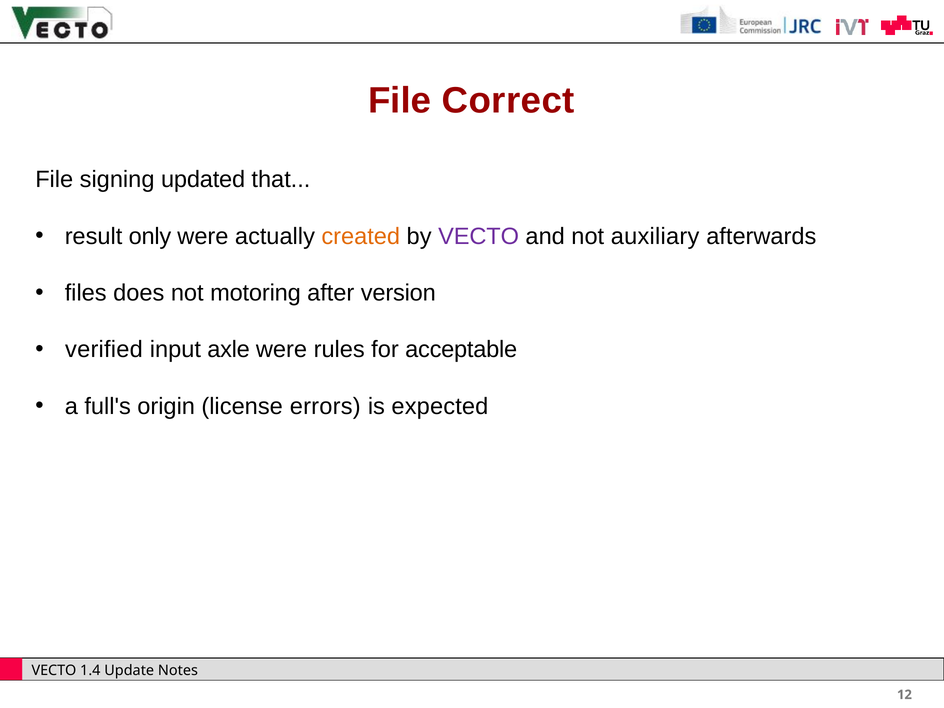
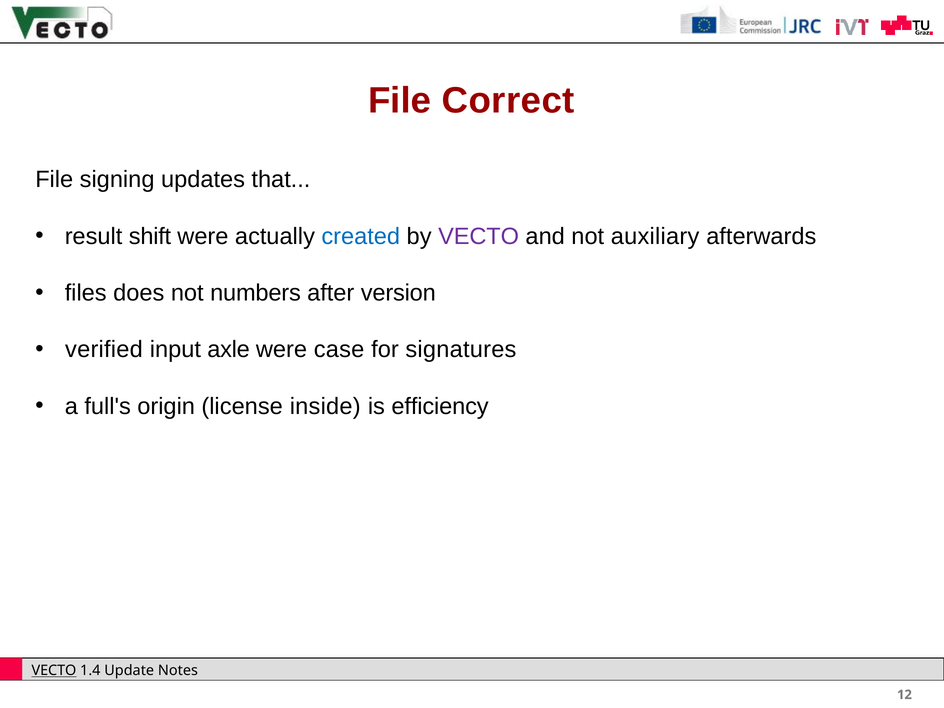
updated: updated -> updates (203, 180)
only: only -> shift (150, 236)
created colour: orange -> blue (361, 236)
motoring: motoring -> numbers (255, 293)
rules: rules -> case (339, 350)
acceptable: acceptable -> signatures (461, 350)
errors: errors -> inside (325, 406)
expected: expected -> efficiency (440, 406)
VECTO underline: none -> present (54, 671)
